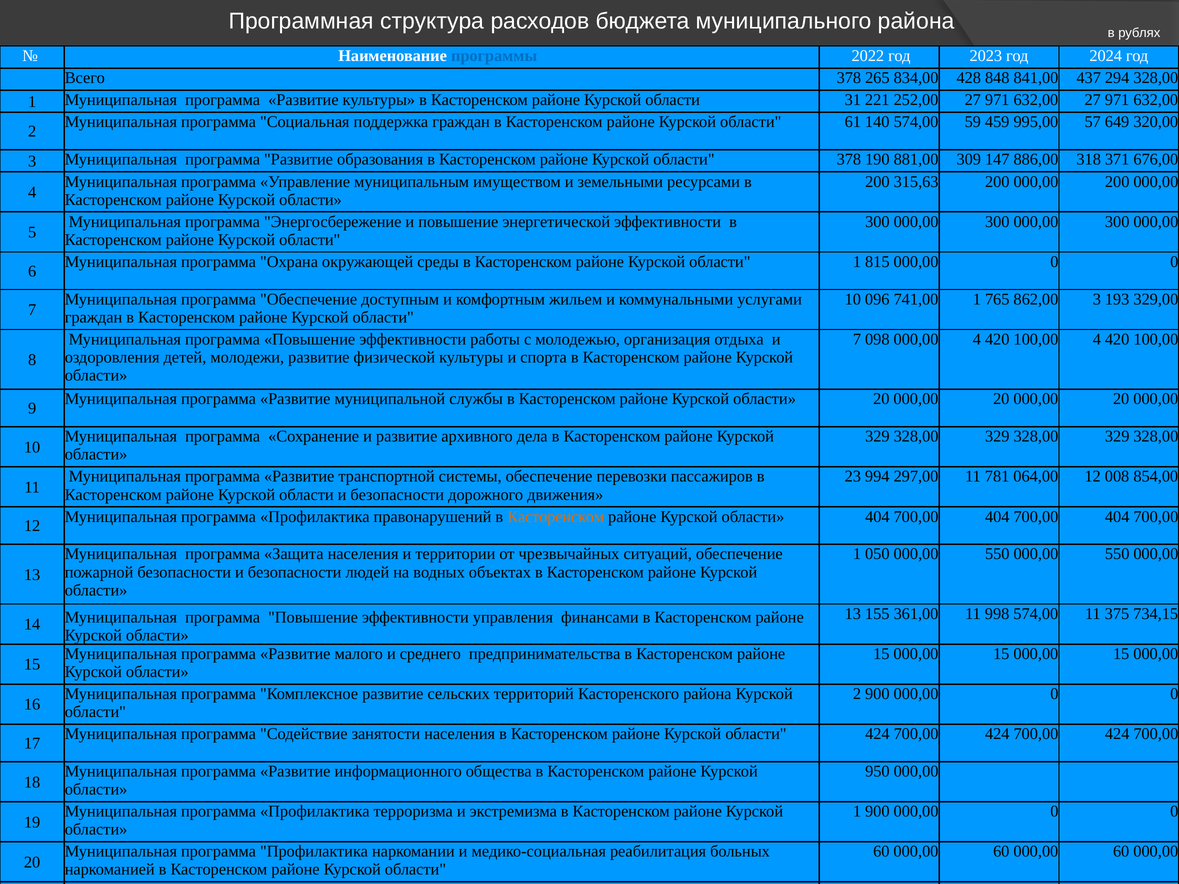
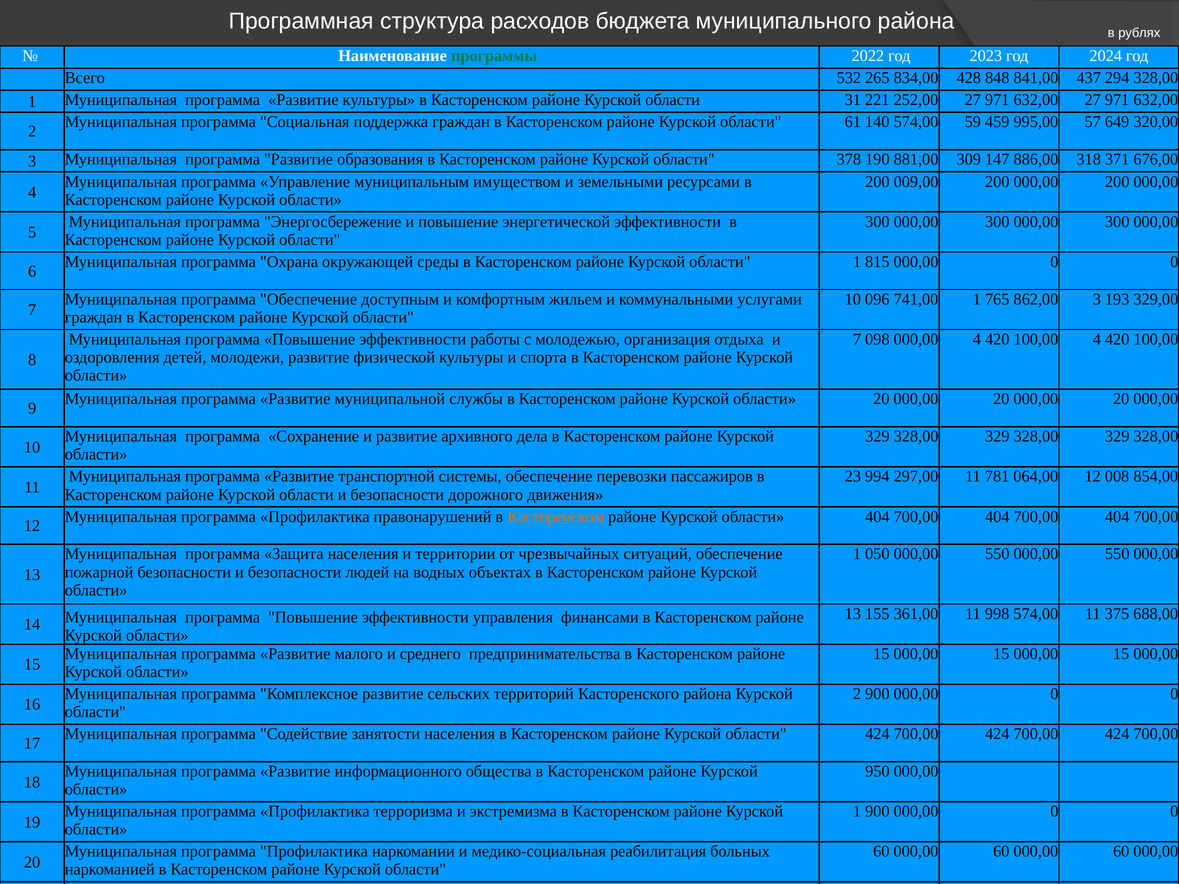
программы colour: blue -> green (494, 56)
Всего 378: 378 -> 532 (849, 78)
315,63: 315,63 -> 009,00 (916, 182)
734,15: 734,15 -> 688,00 (1156, 614)
